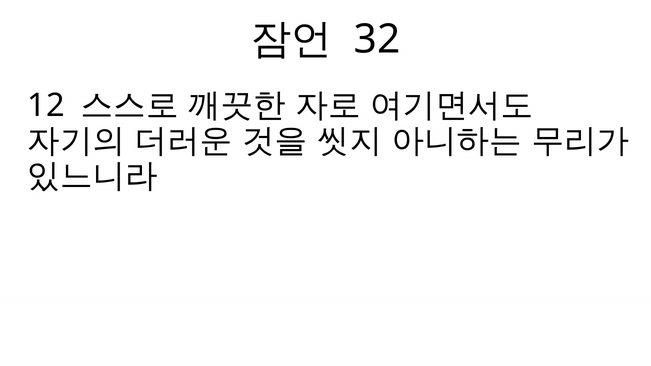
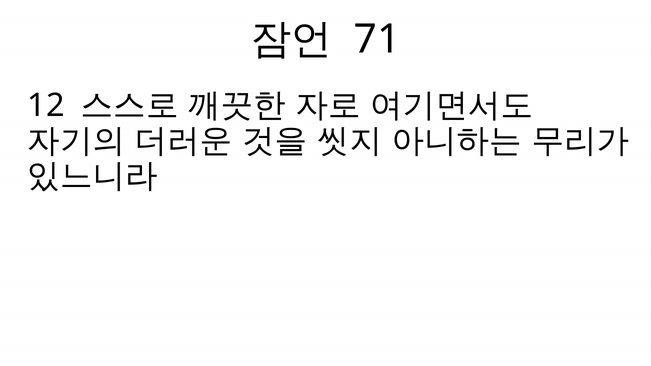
32: 32 -> 71 (377, 39)
